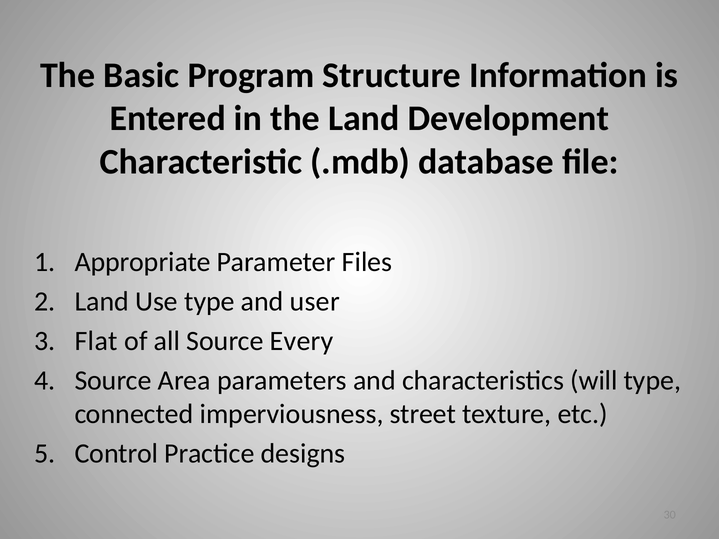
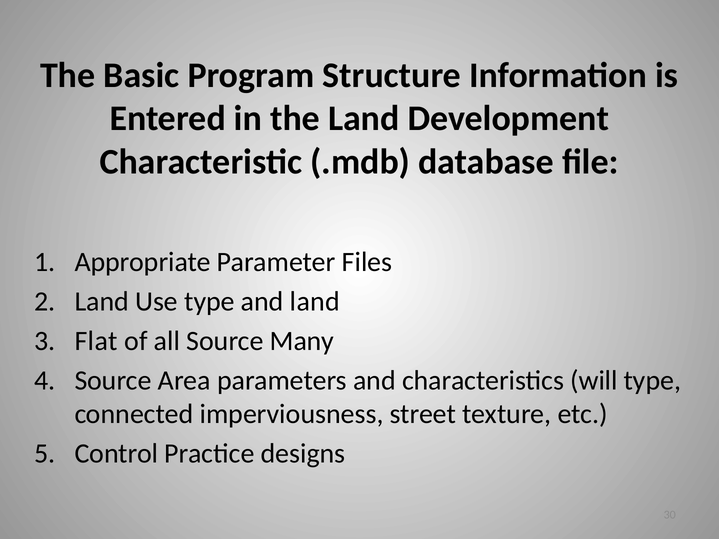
and user: user -> land (315, 301)
Every: Every -> Many (302, 341)
